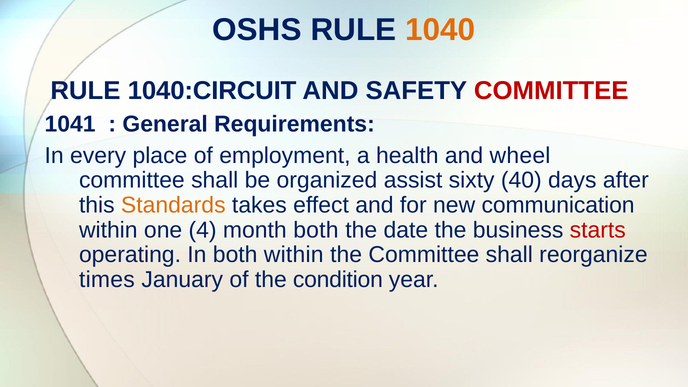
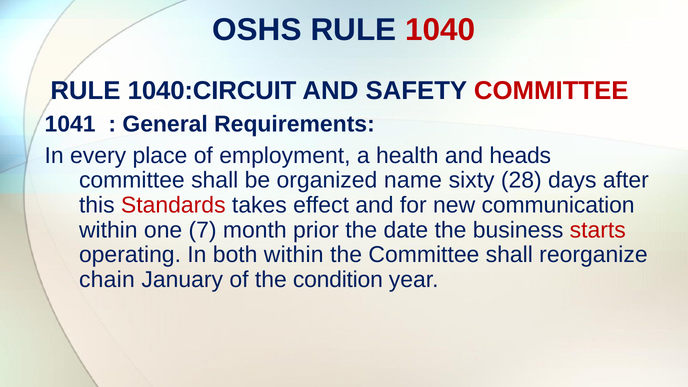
1040 colour: orange -> red (440, 30)
wheel: wheel -> heads (520, 156)
assist: assist -> name (413, 180)
40: 40 -> 28 (521, 180)
Standards colour: orange -> red (173, 205)
4: 4 -> 7 (203, 230)
month both: both -> prior (316, 230)
times: times -> chain (107, 280)
